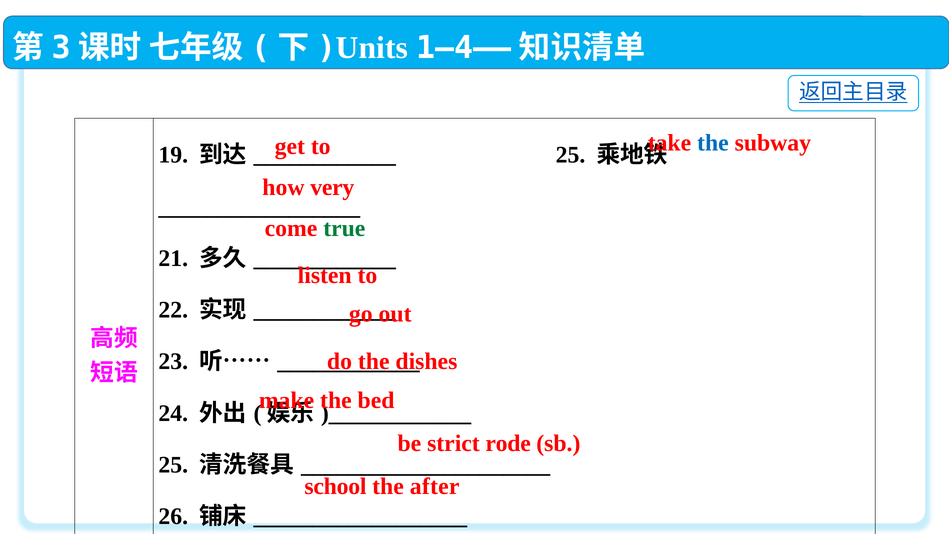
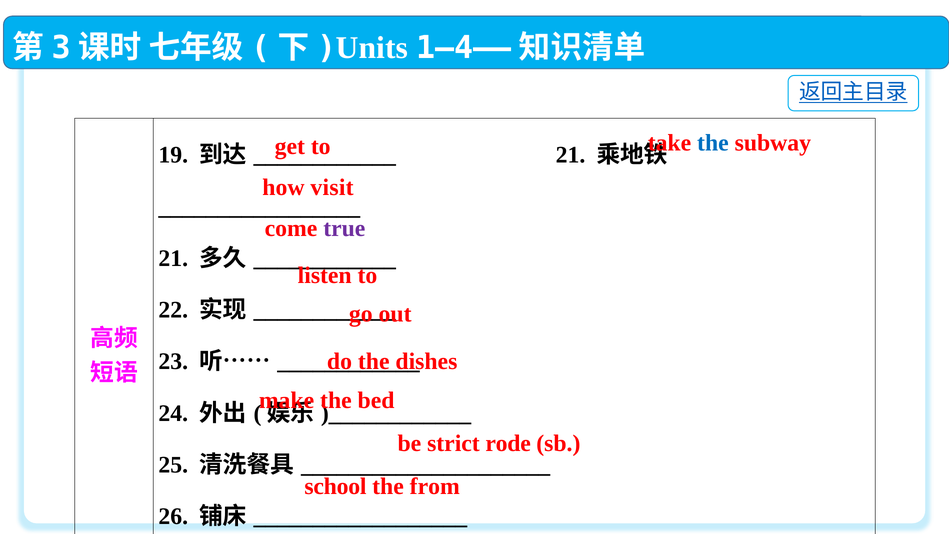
25: 25 -> 21 (571, 155)
very: very -> visit (332, 188)
true colour: green -> purple (344, 228)
after: after -> from (435, 486)
